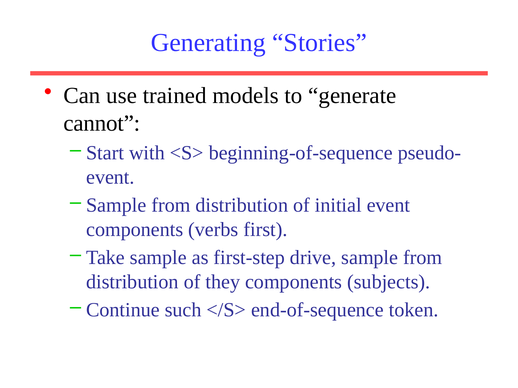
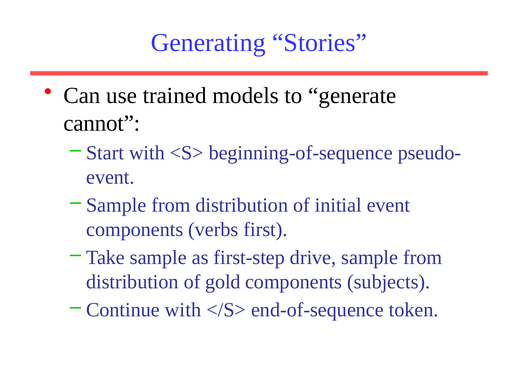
they: they -> gold (223, 282)
Continue such: such -> with (183, 310)
